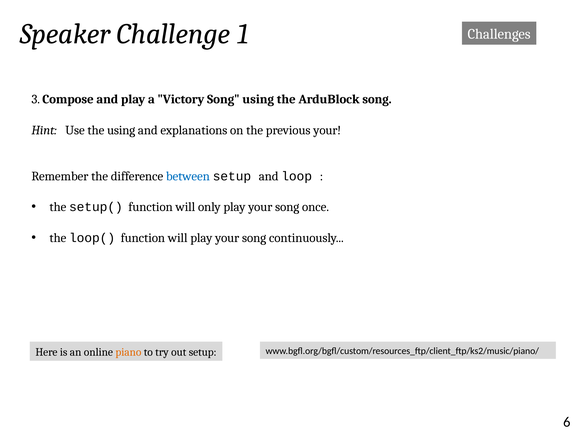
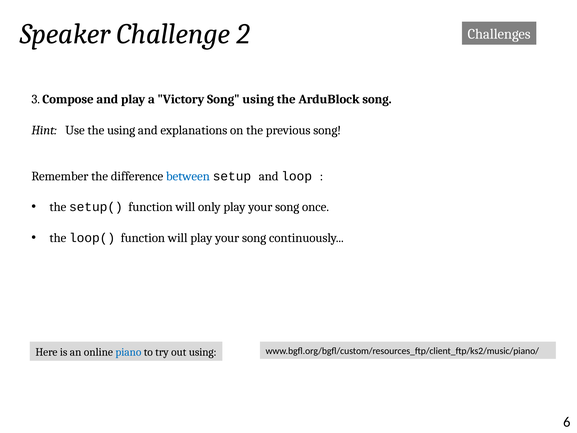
1: 1 -> 2 (243, 34)
previous your: your -> song (327, 130)
piano colour: orange -> blue (128, 352)
out setup: setup -> using (203, 352)
